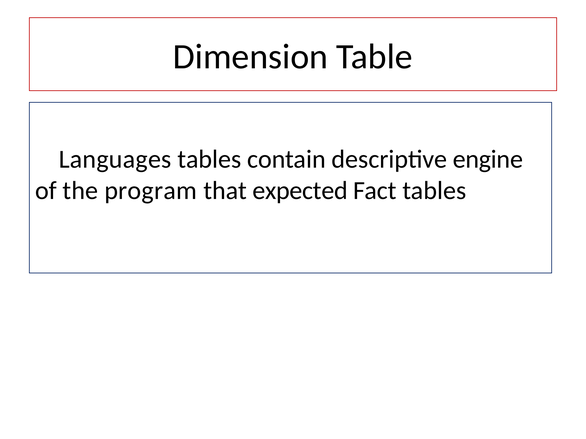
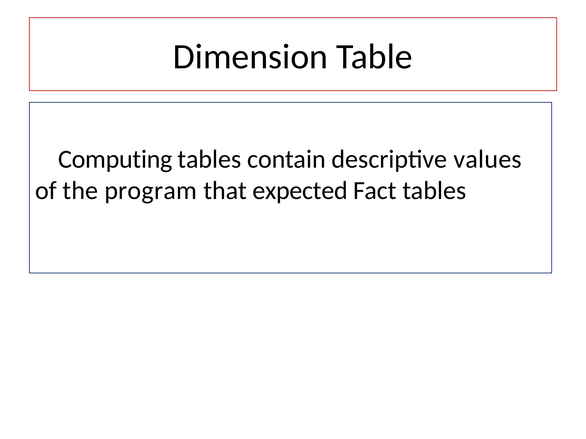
Languages: Languages -> Computing (115, 159)
engine: engine -> values (488, 159)
